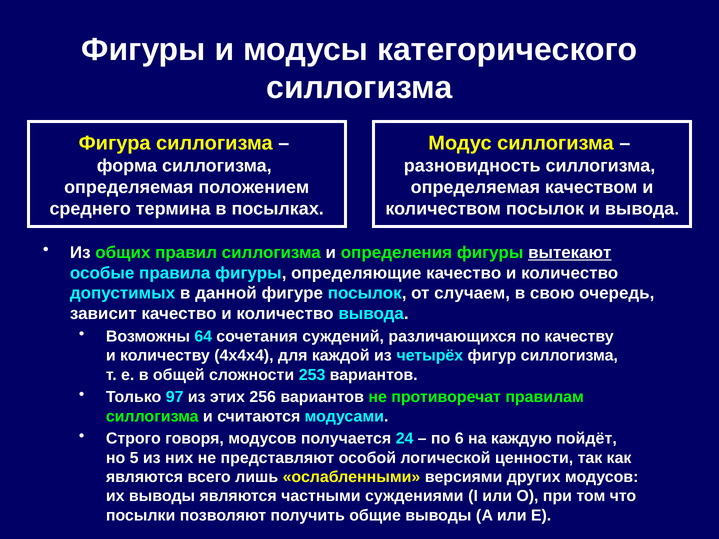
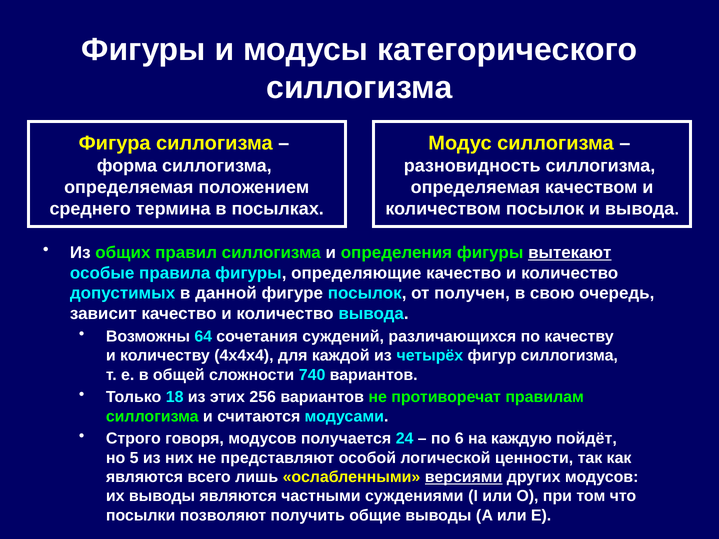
случаем: случаем -> получен (472, 293)
253: 253 -> 740 (312, 375)
97: 97 -> 18 (175, 397)
версиями underline: none -> present (464, 477)
